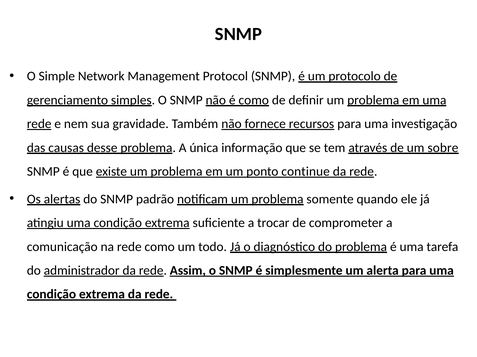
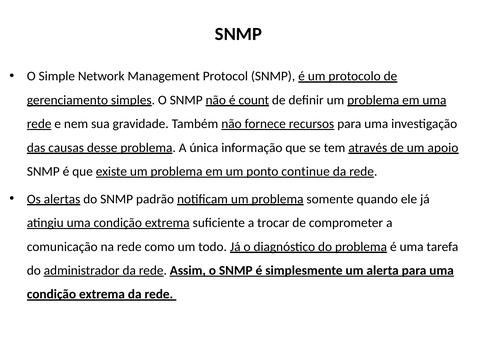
é como: como -> count (254, 100)
sobre: sobre -> apoio (443, 148)
